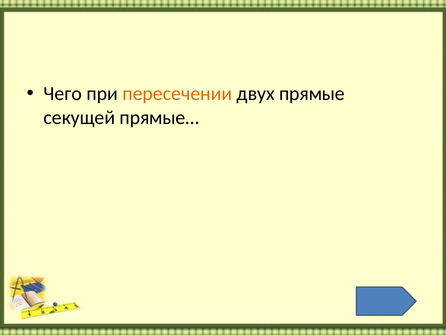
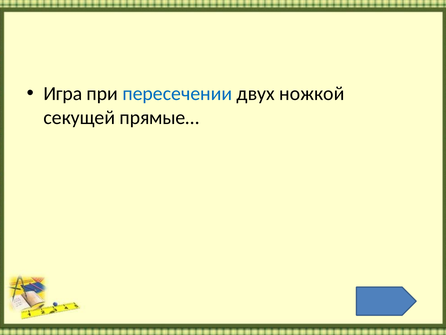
Чего: Чего -> Игра (63, 94)
пересечении colour: orange -> blue (177, 94)
прямые: прямые -> ножкой (312, 94)
